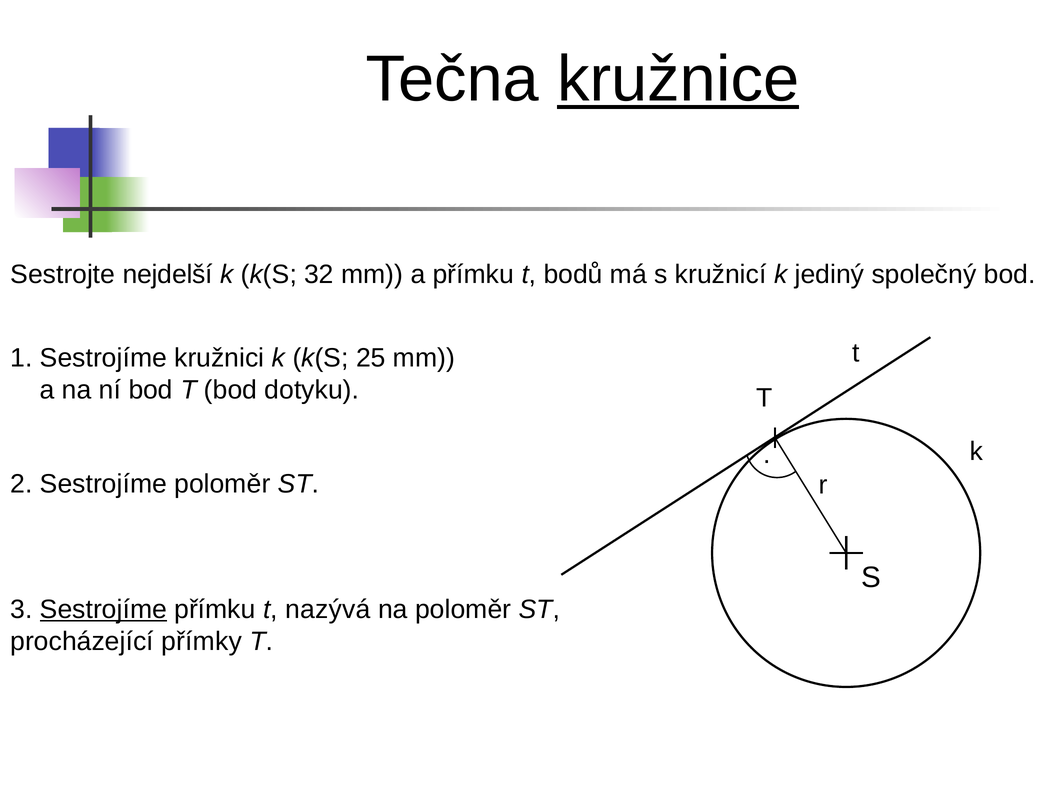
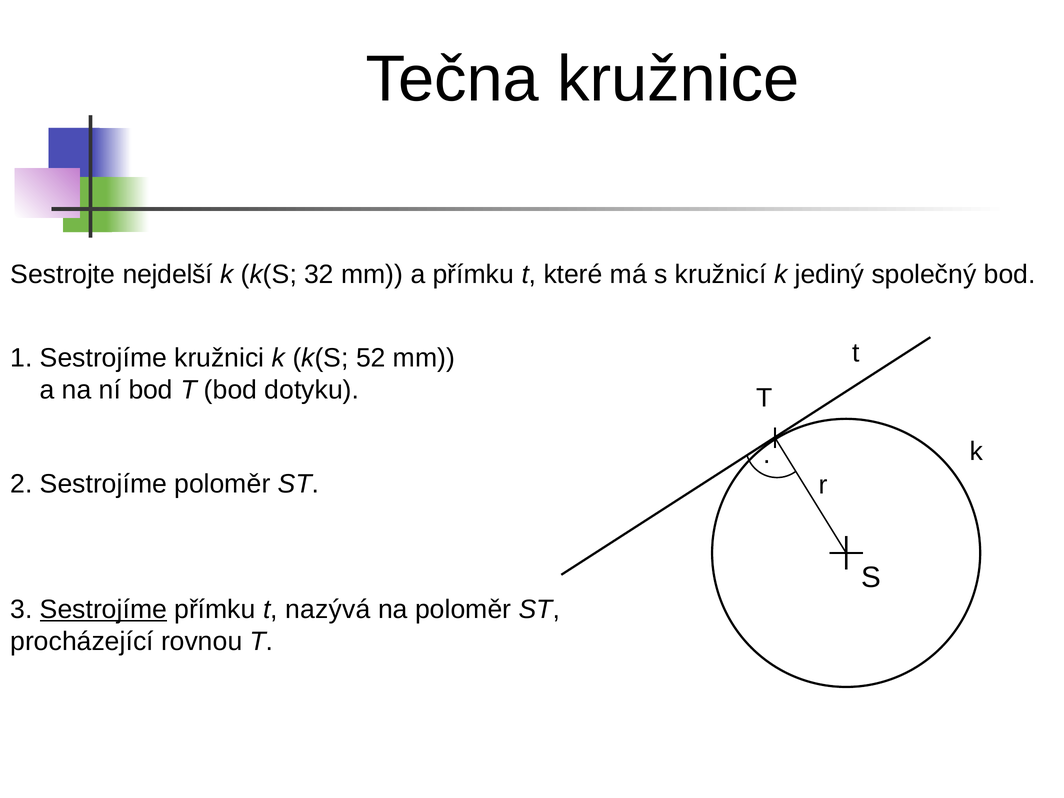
kružnice underline: present -> none (678, 79)
bodů: bodů -> které (573, 274)
25: 25 -> 52 (371, 358)
přímky: přímky -> rovnou (202, 641)
